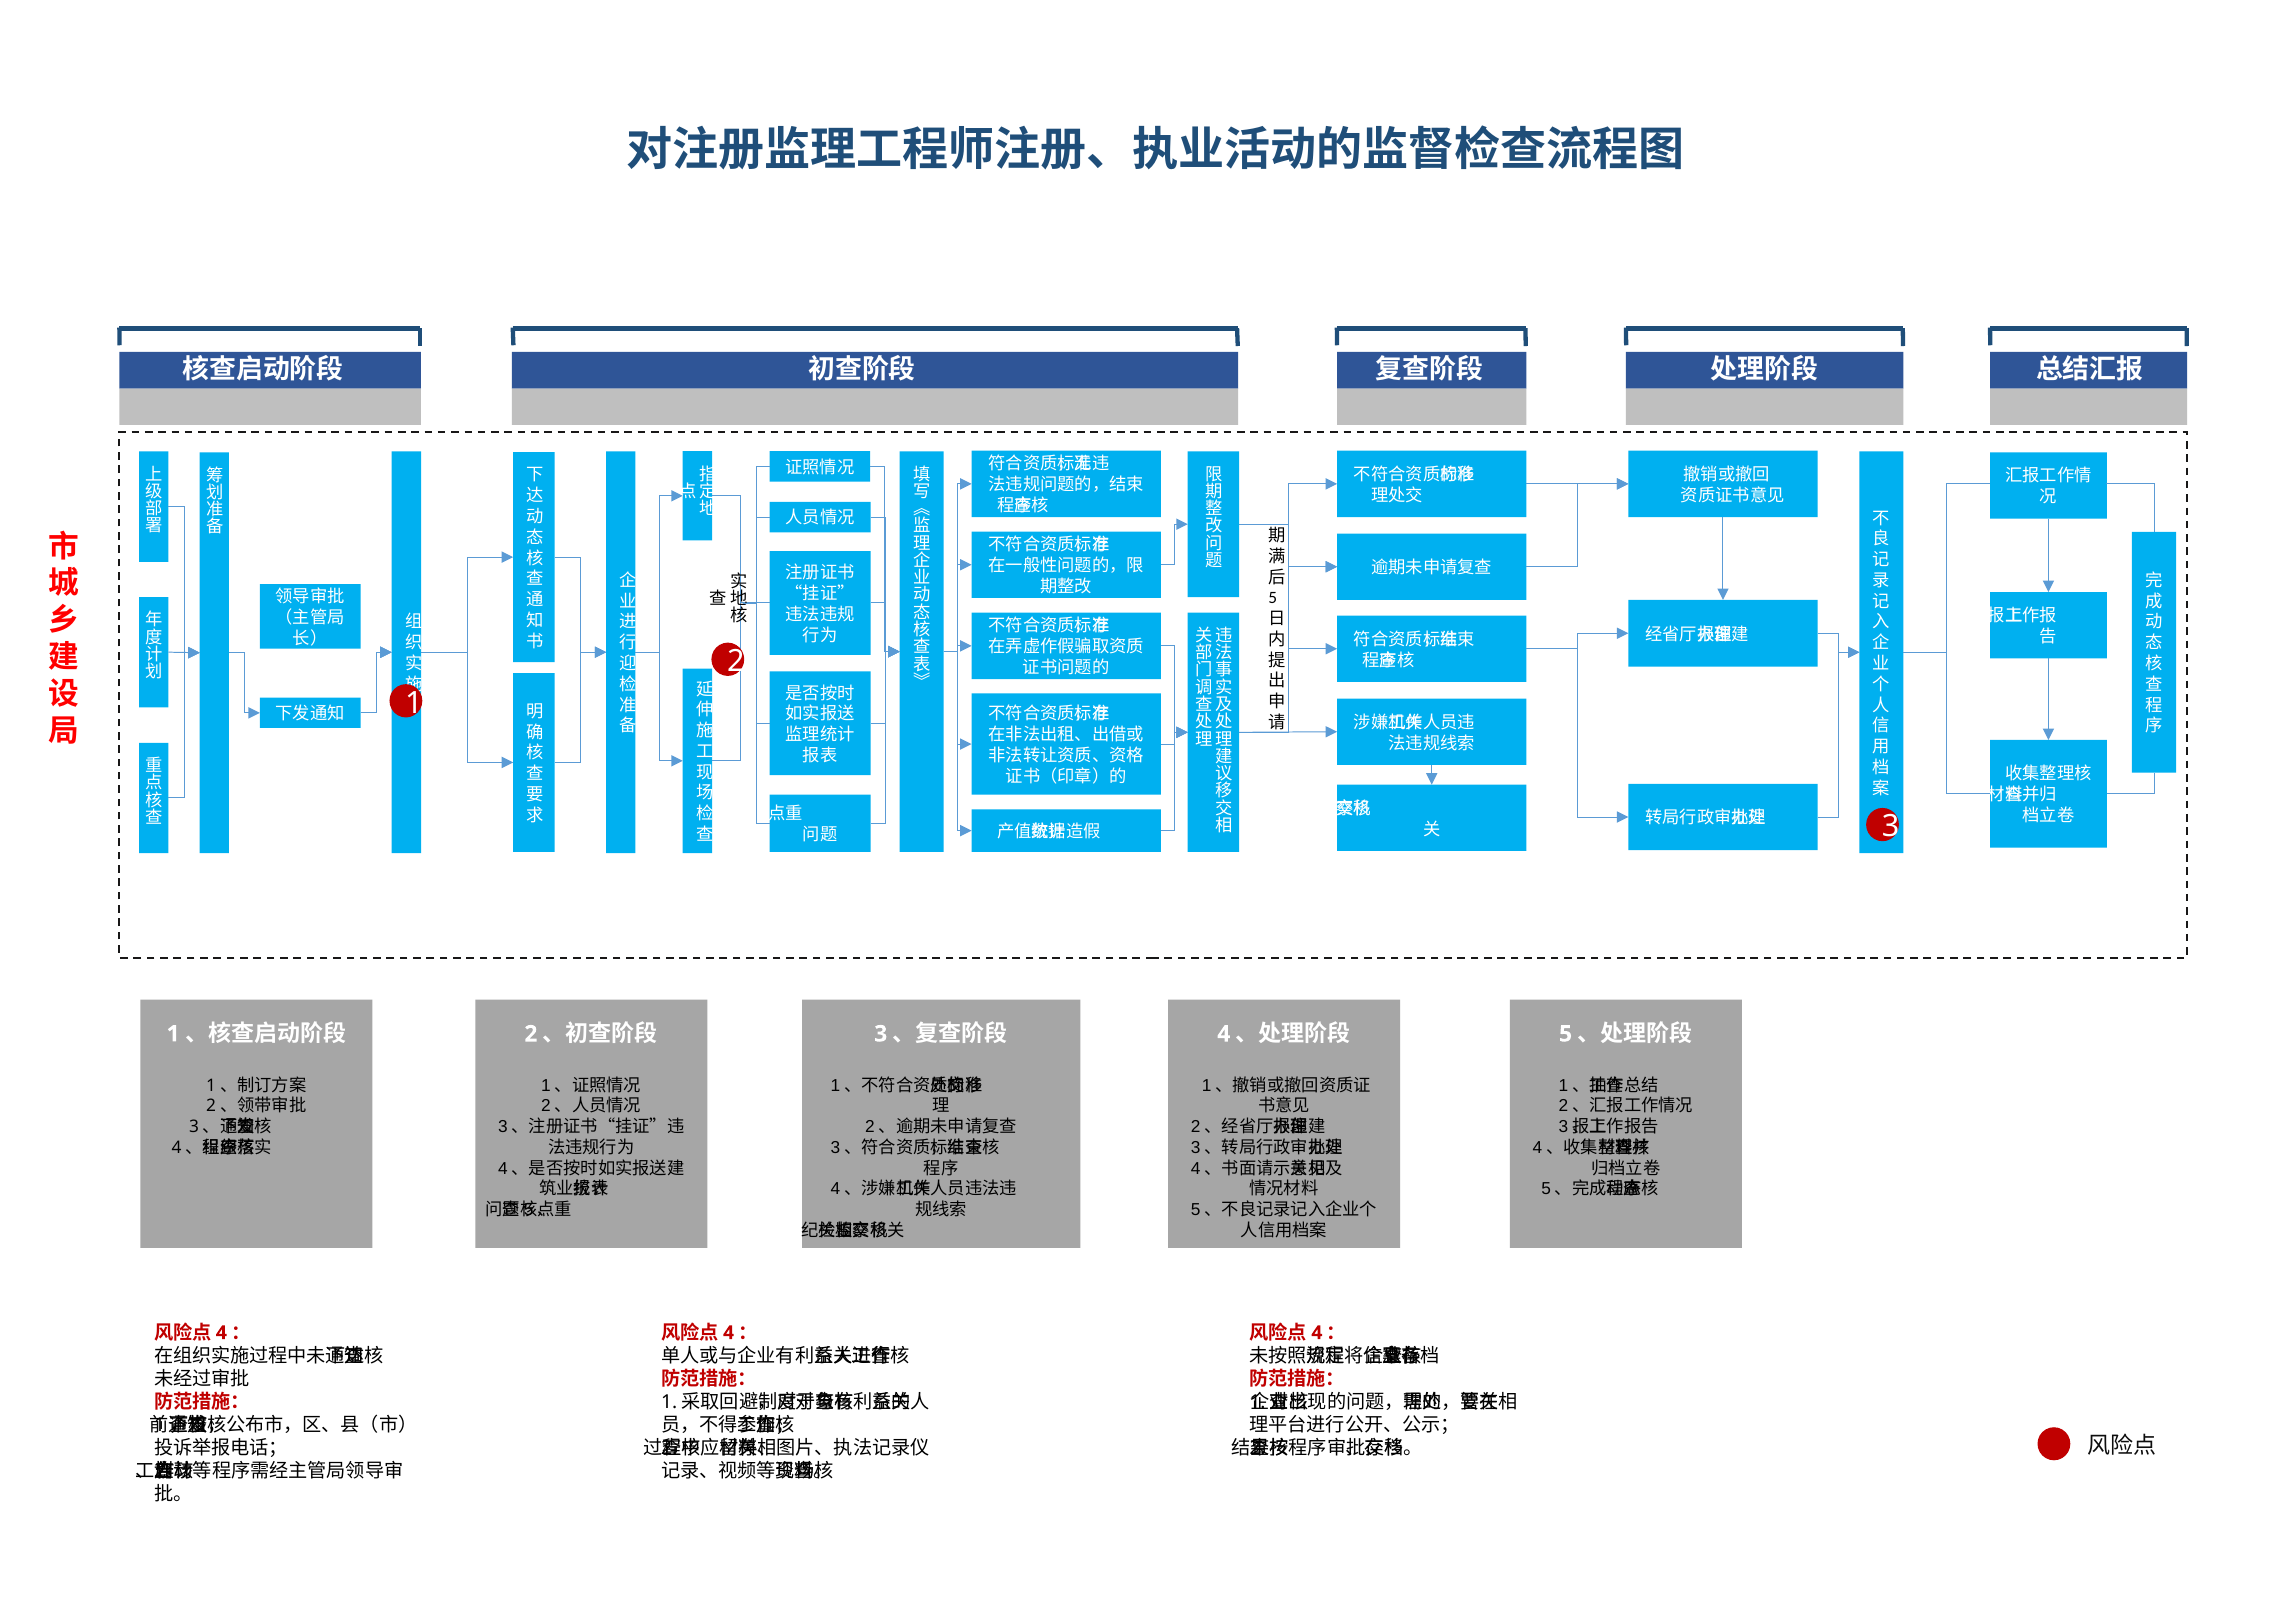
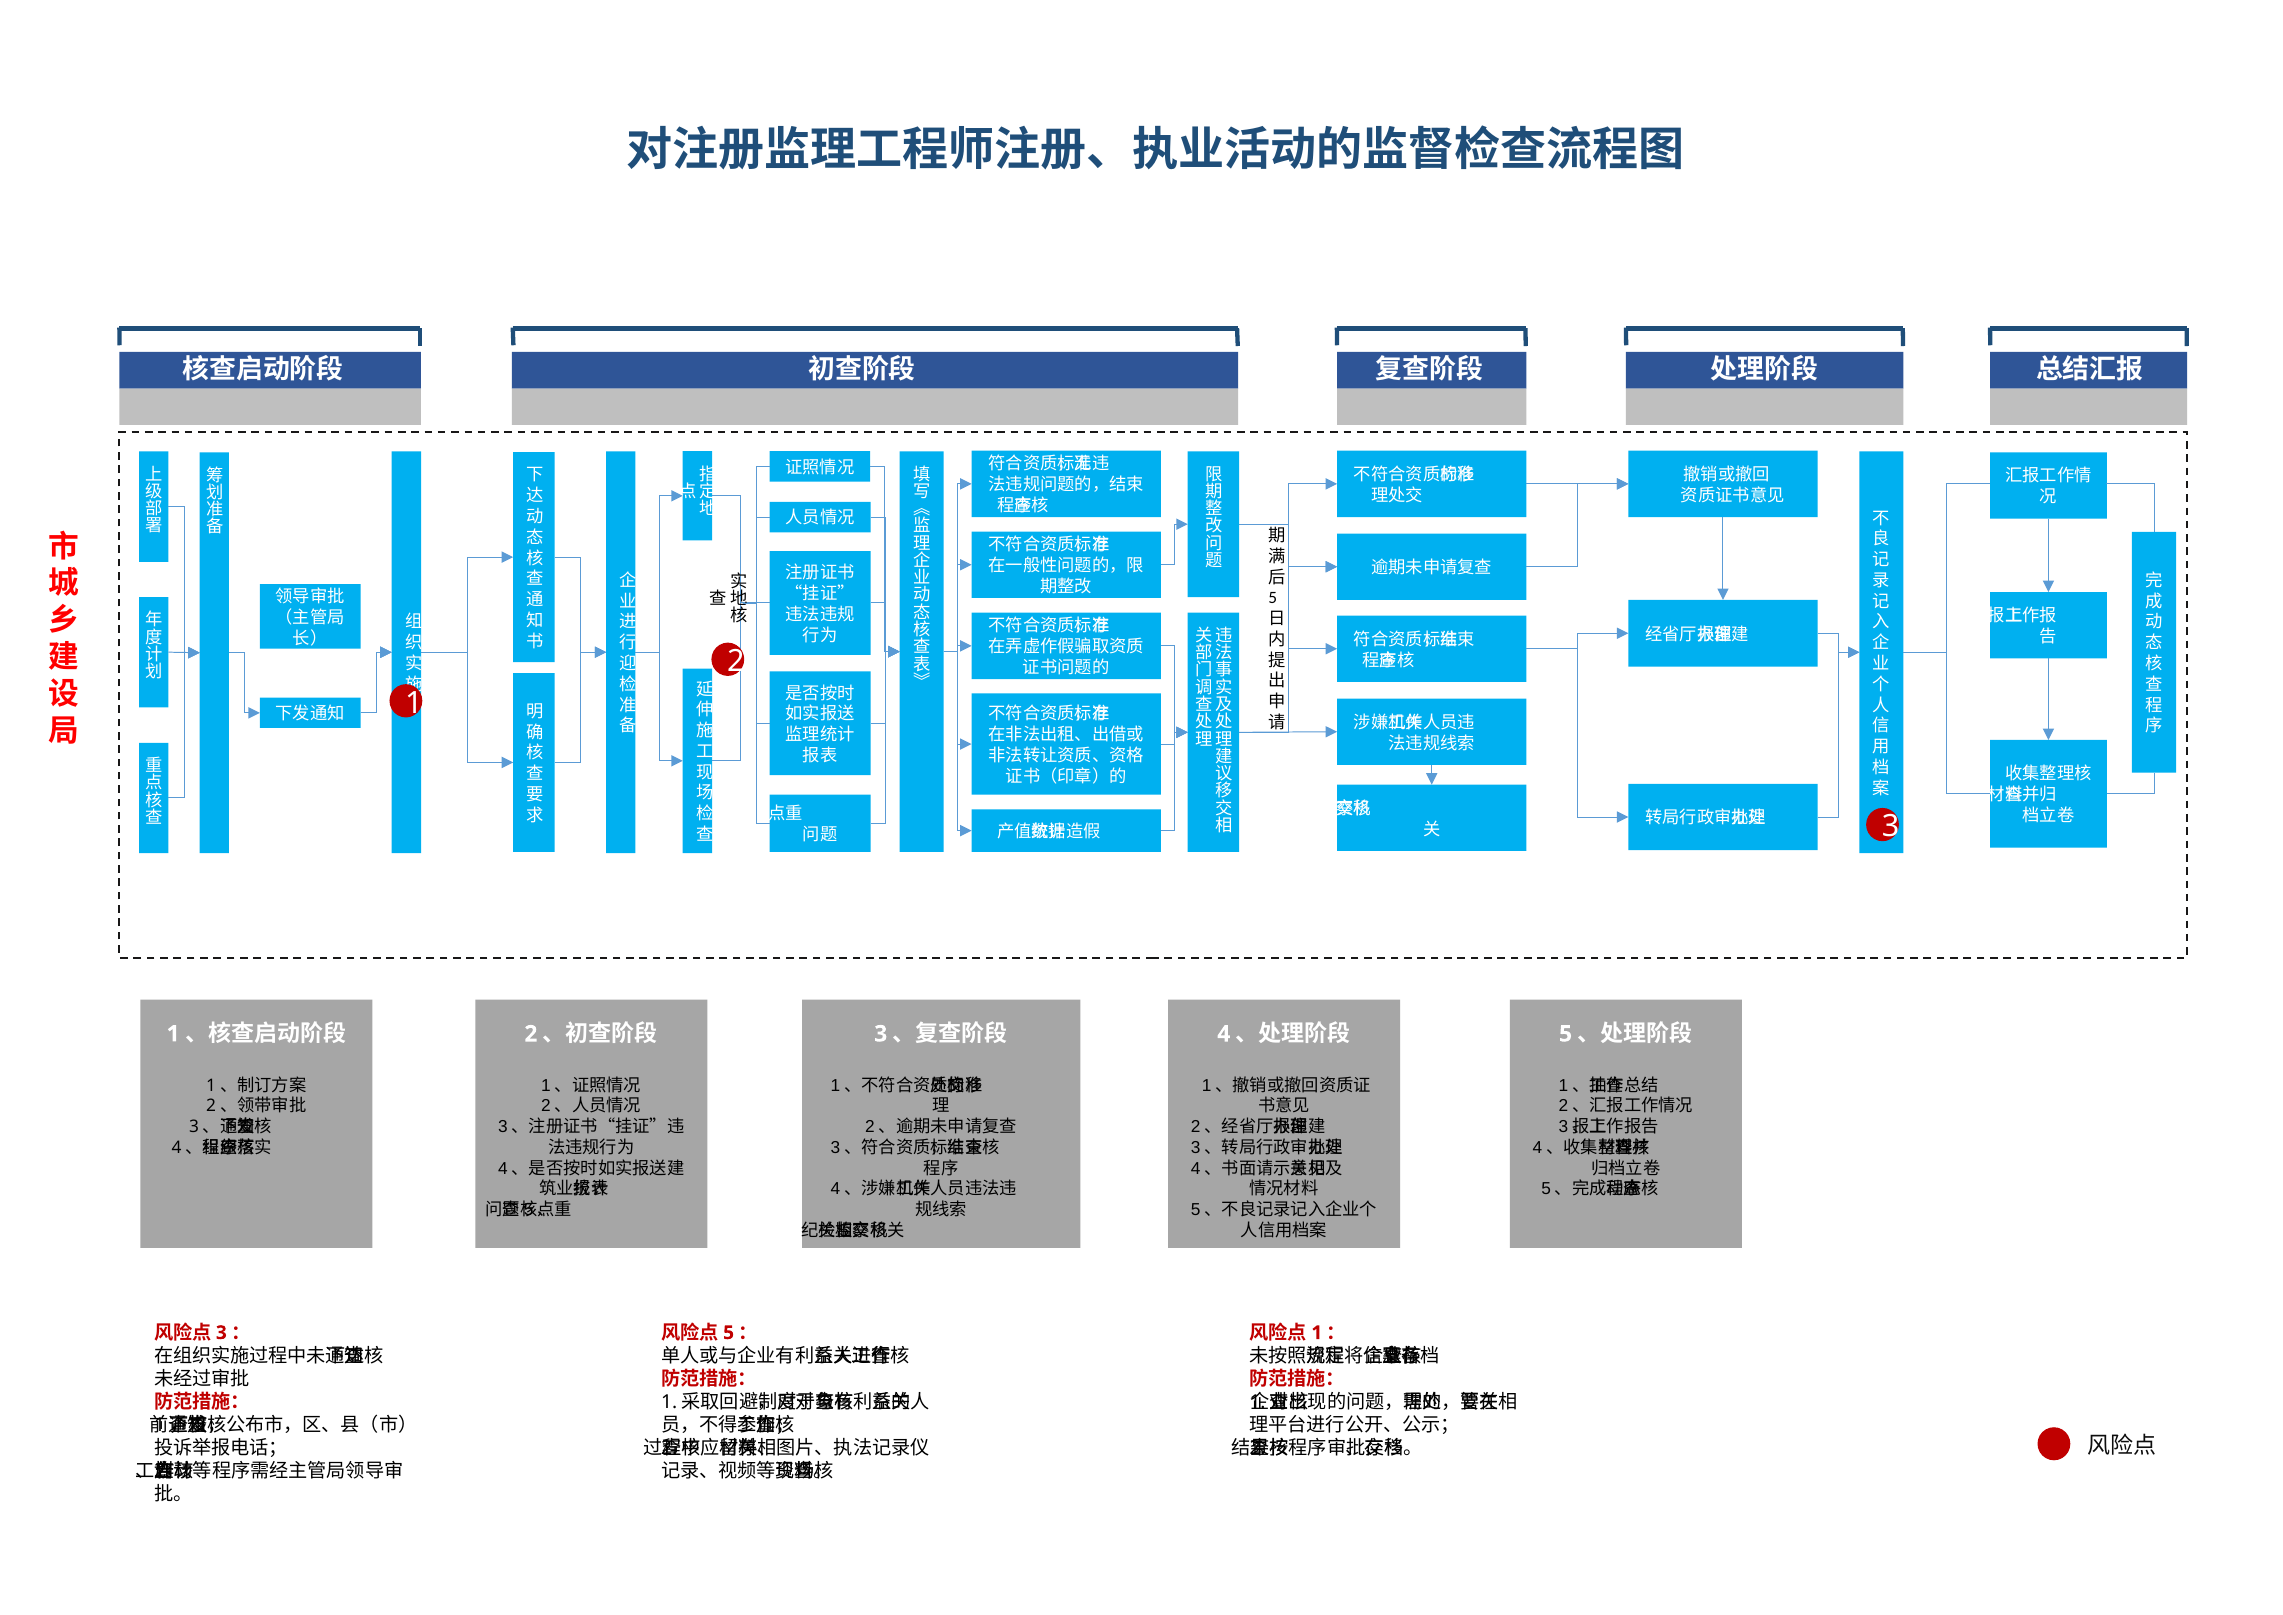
4: 4 -> 3 (221, 1332)
4: 4 -> 5 (729, 1332)
4: 4 -> 1 (1317, 1332)
